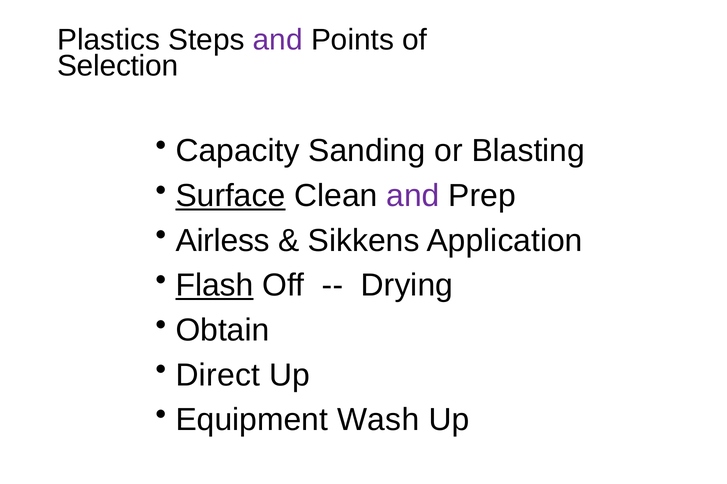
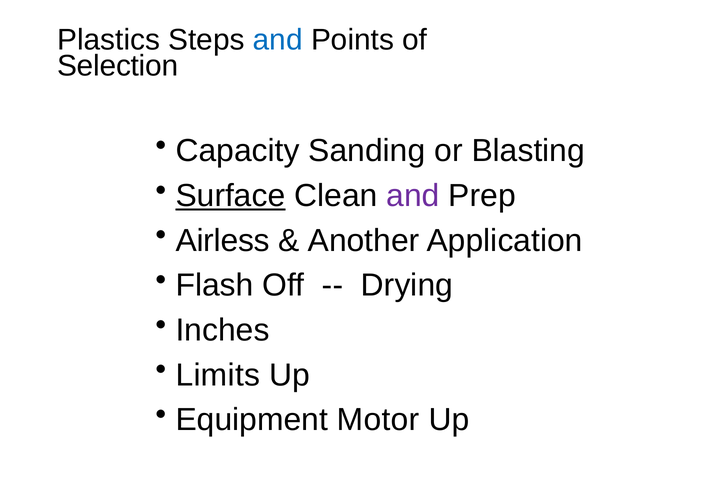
and colour: purple -> blue (278, 40)
Sikkens: Sikkens -> Another (364, 241)
Flash underline: present -> none (215, 285)
Obtain: Obtain -> Inches (223, 330)
Direct: Direct -> Limits (218, 375)
Wash: Wash -> Motor (378, 420)
